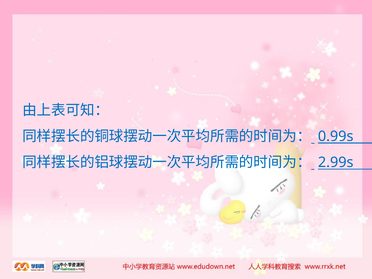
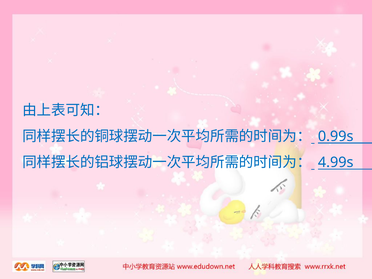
2.99s: 2.99s -> 4.99s (336, 162)
